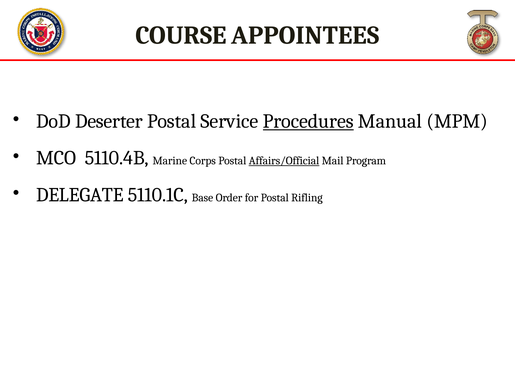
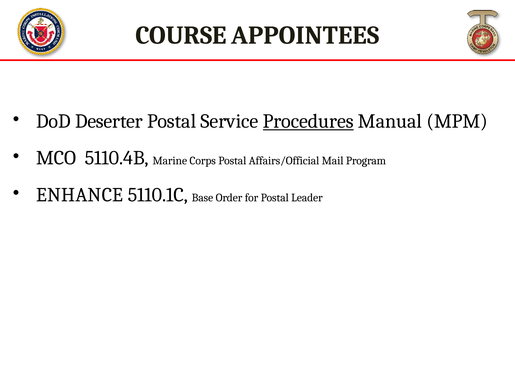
Affairs/Official underline: present -> none (284, 161)
DELEGATE: DELEGATE -> ENHANCE (80, 195)
Rifling: Rifling -> Leader (307, 198)
